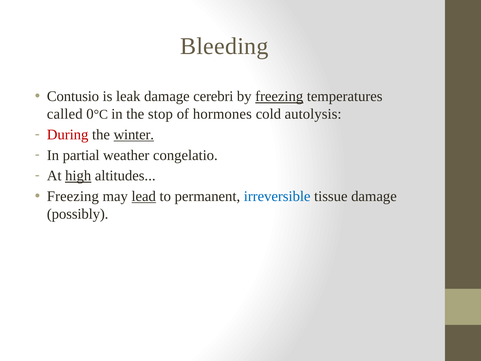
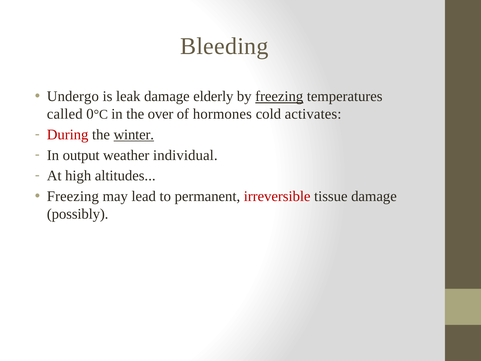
Contusio: Contusio -> Undergo (73, 96)
cerebri: cerebri -> elderly (213, 96)
stop: stop -> over (161, 114)
autolysis: autolysis -> activates (313, 114)
partial: partial -> output (81, 155)
congelatio: congelatio -> individual (185, 155)
high underline: present -> none (78, 176)
lead underline: present -> none (144, 196)
irreversible colour: blue -> red (277, 196)
